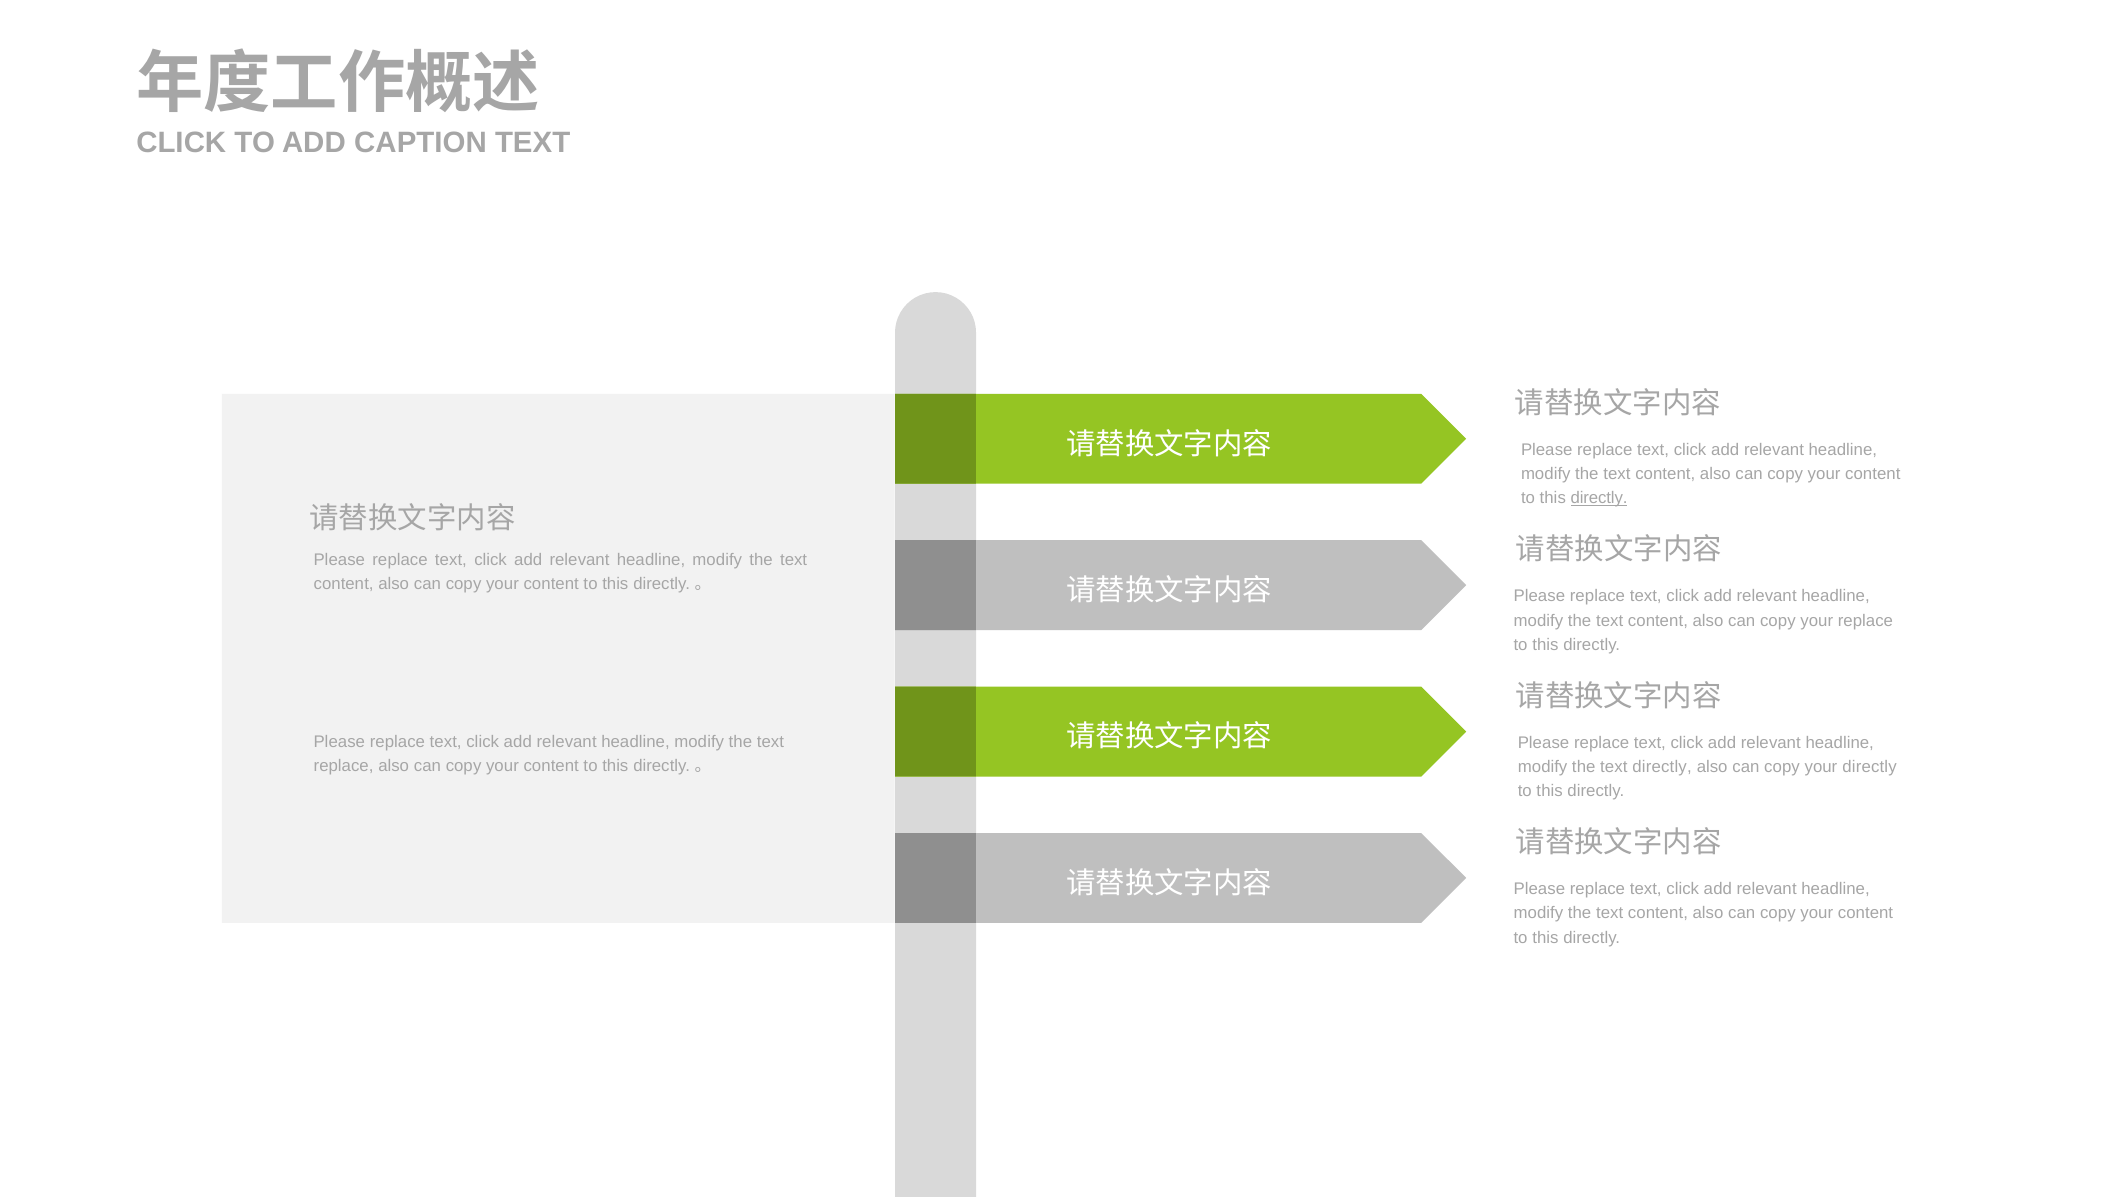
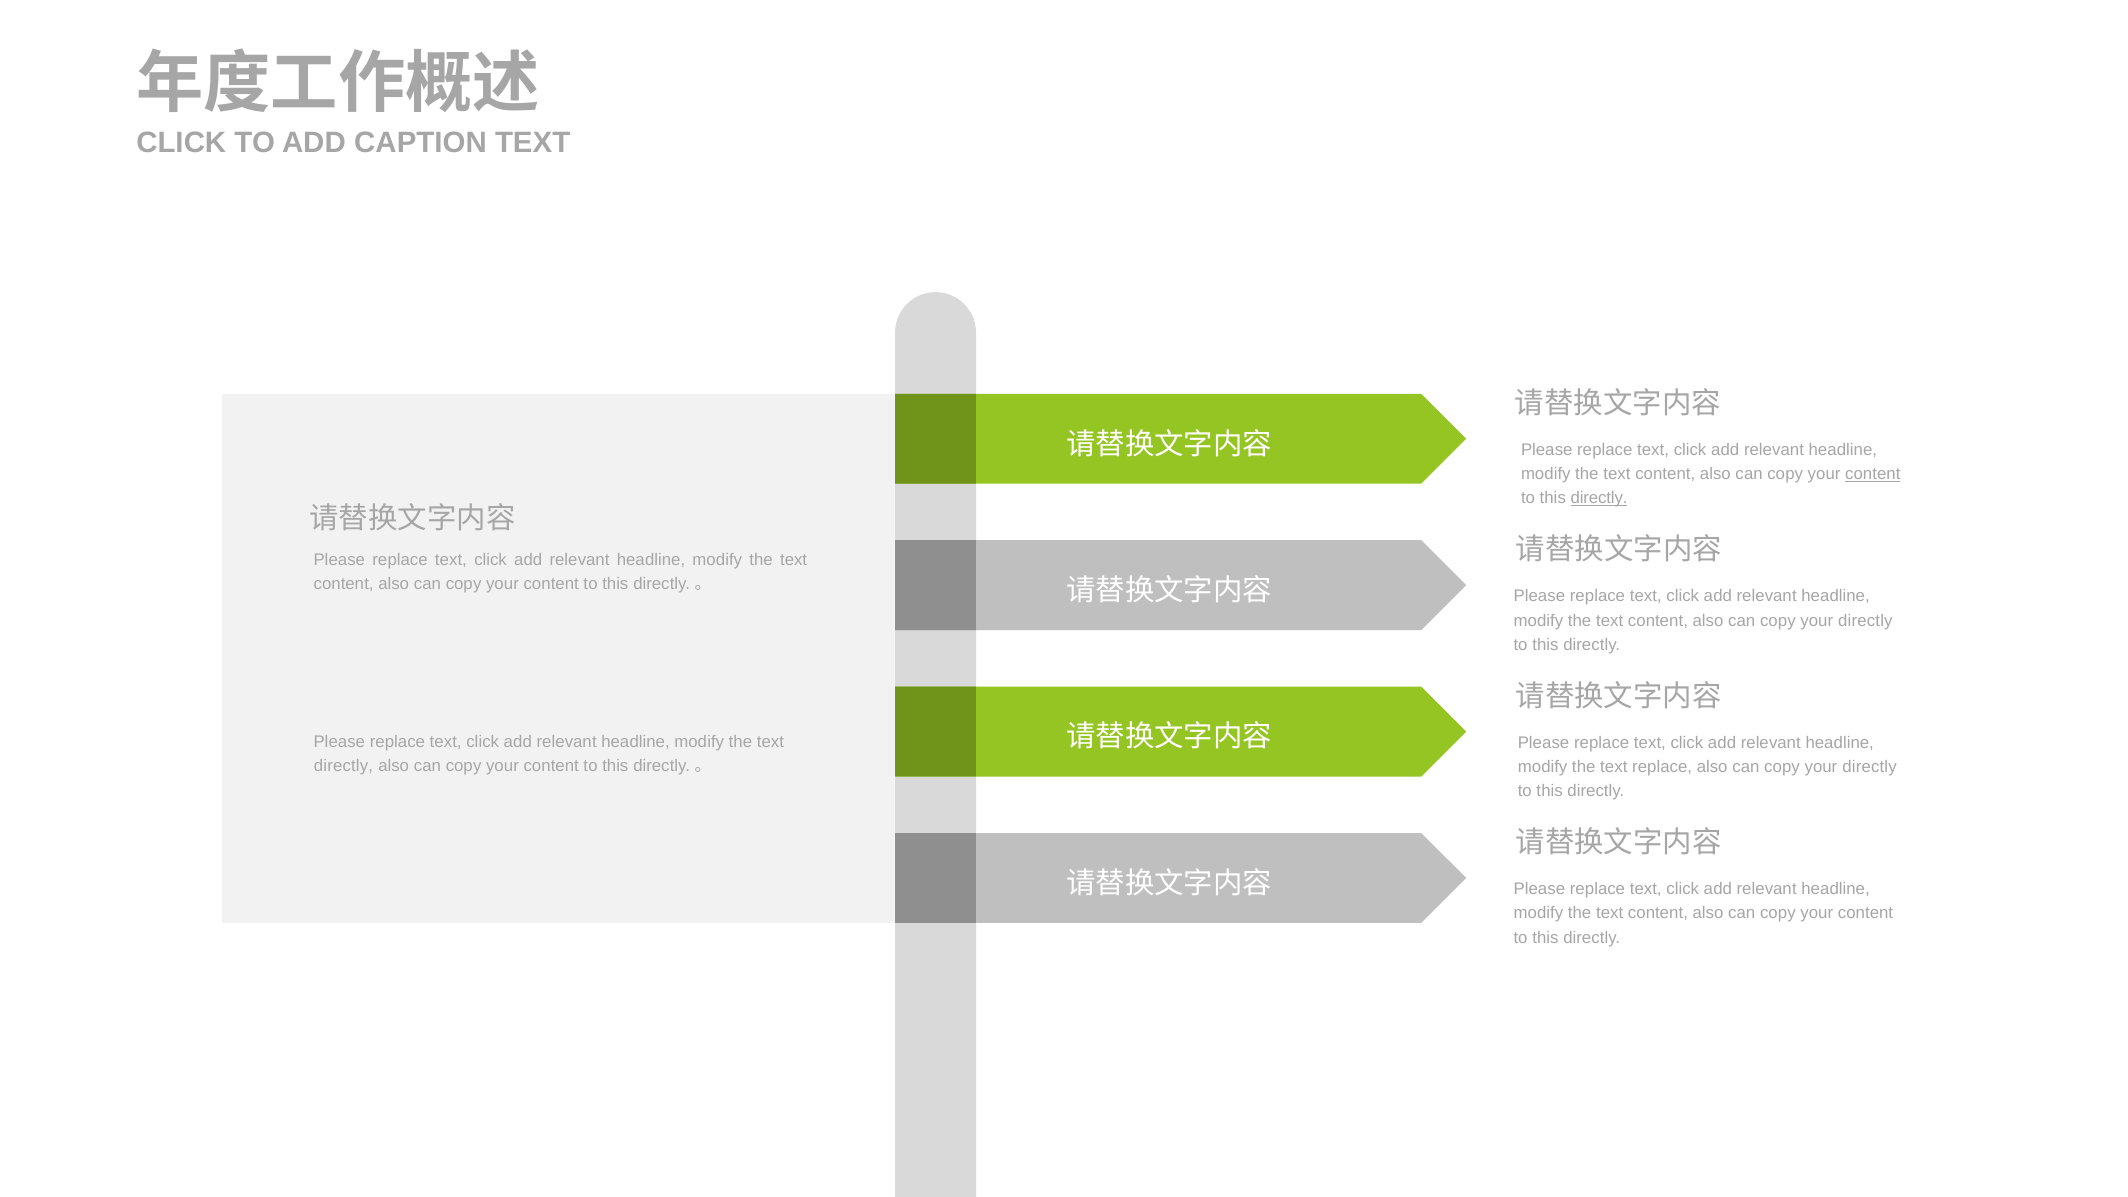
content underline: none -> present (1873, 474)
replace: replace -> directly (1865, 621)
replace: replace -> directly (343, 766)
text directly: directly -> replace (1662, 767)
